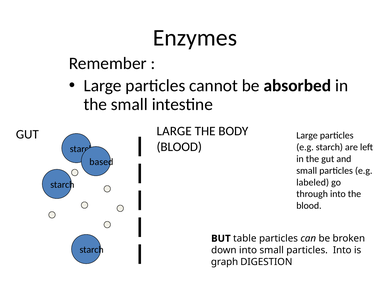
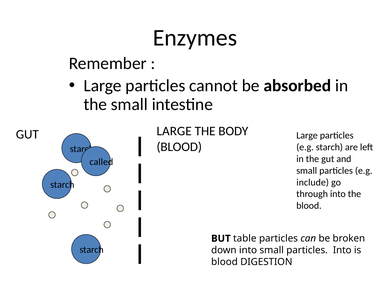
based: based -> called (101, 162)
labeled: labeled -> include (313, 182)
graph: graph -> blood (224, 262)
